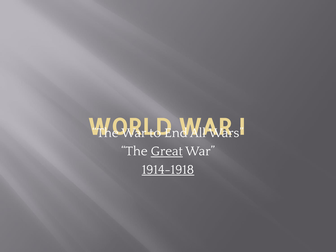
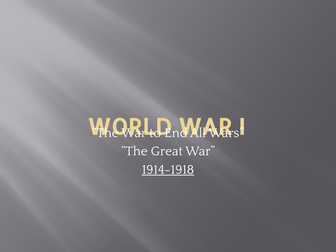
Great underline: present -> none (167, 151)
